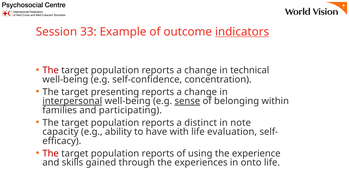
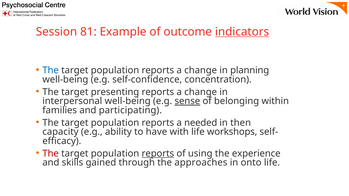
33: 33 -> 81 (88, 32)
The colour: red -> blue (51, 70)
technical: technical -> planning (250, 70)
interpersonal underline: present -> none (72, 101)
distinct: distinct -> needed (201, 123)
note: note -> then (241, 123)
evaluation: evaluation -> workshops (232, 132)
reports underline: none -> present (158, 154)
experiences: experiences -> approaches (201, 163)
